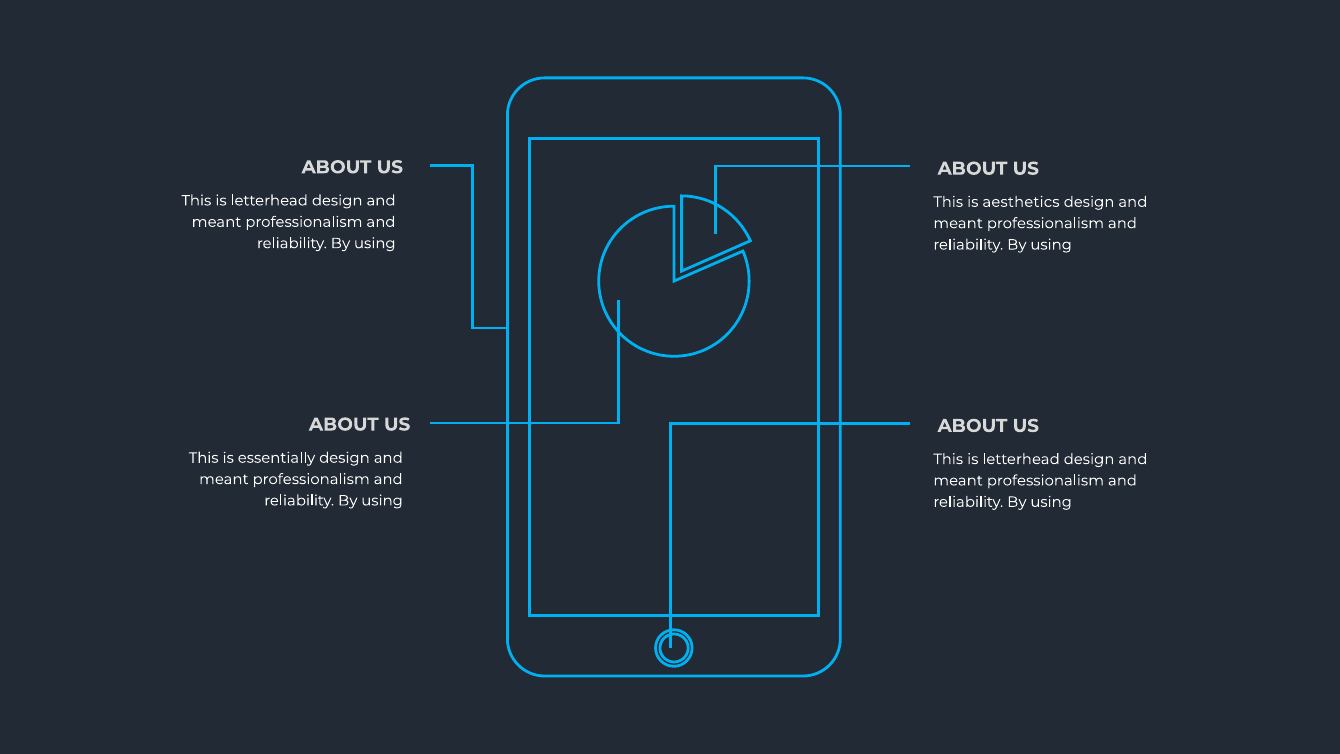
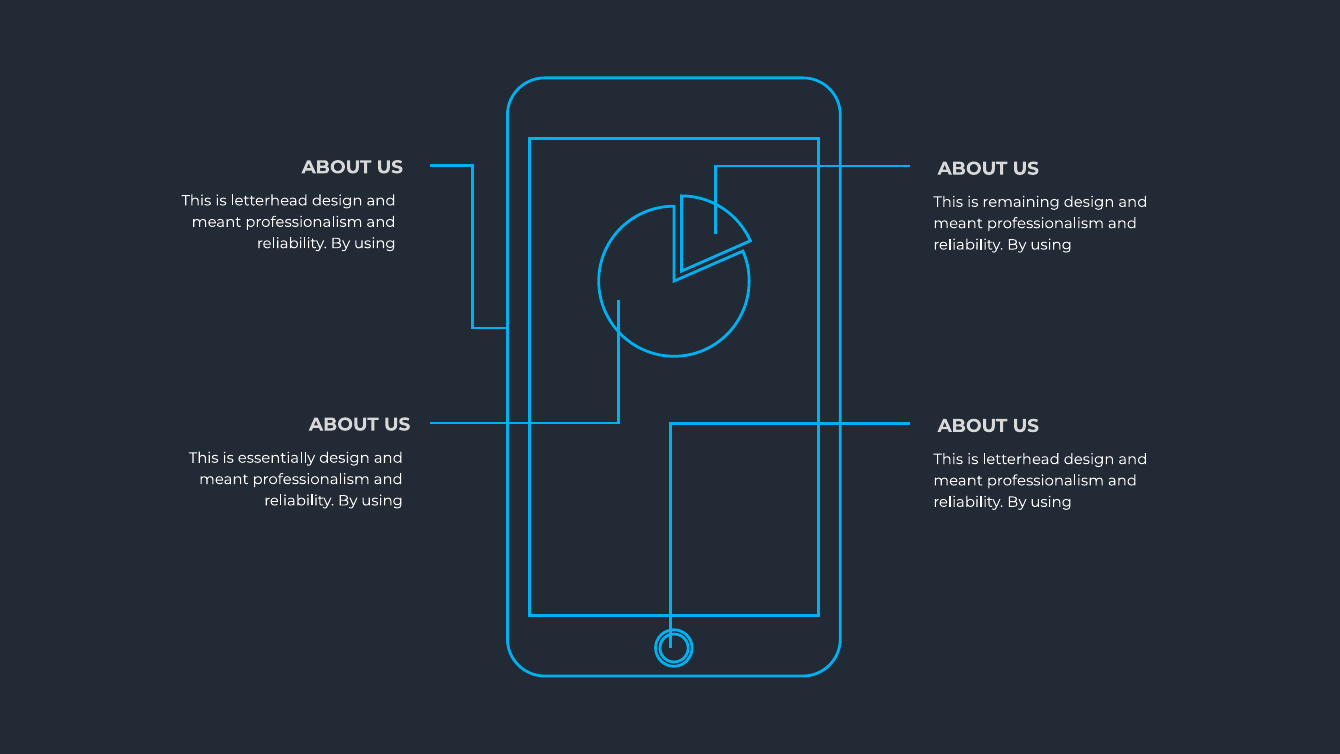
aesthetics: aesthetics -> remaining (1021, 202)
